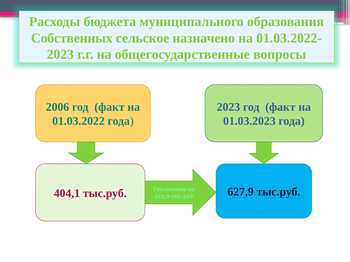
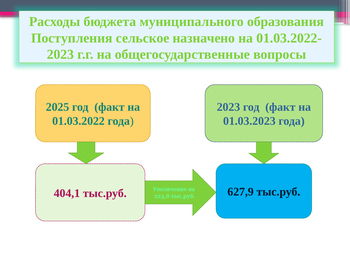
Собственных: Собственных -> Поступления (72, 38)
2006: 2006 -> 2025 (58, 107)
